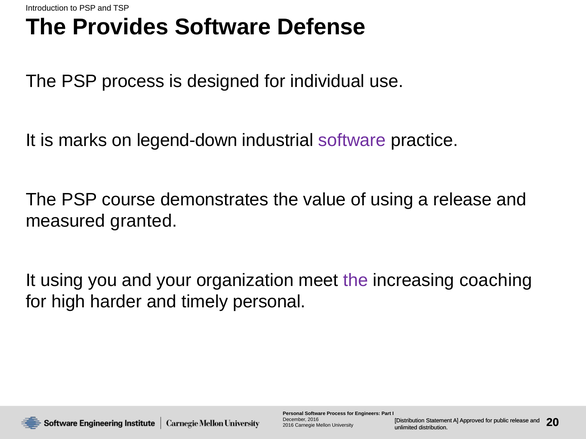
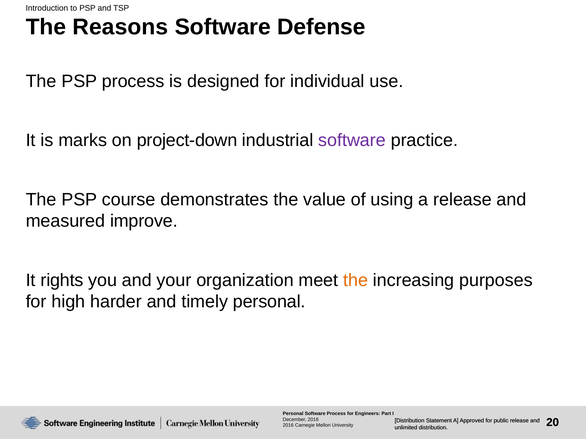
Provides: Provides -> Reasons (120, 27)
legend-down: legend-down -> project-down (187, 141)
granted: granted -> improve (144, 221)
It using: using -> rights (62, 281)
the colour: purple -> orange (356, 281)
coaching: coaching -> purposes (496, 281)
